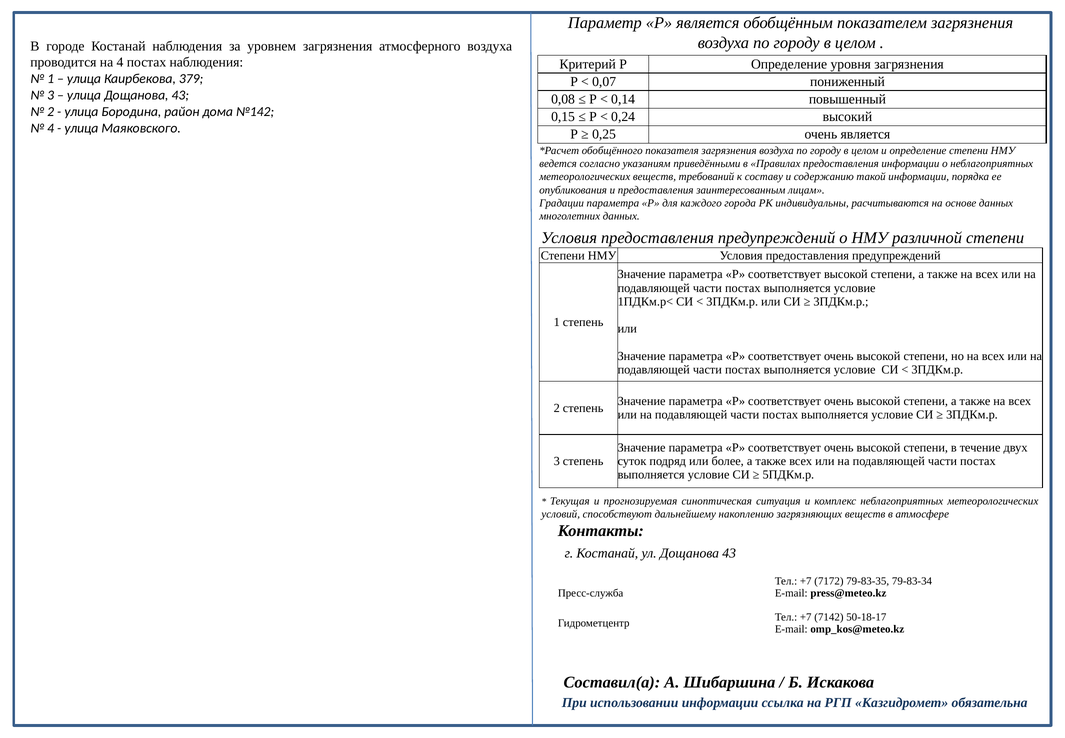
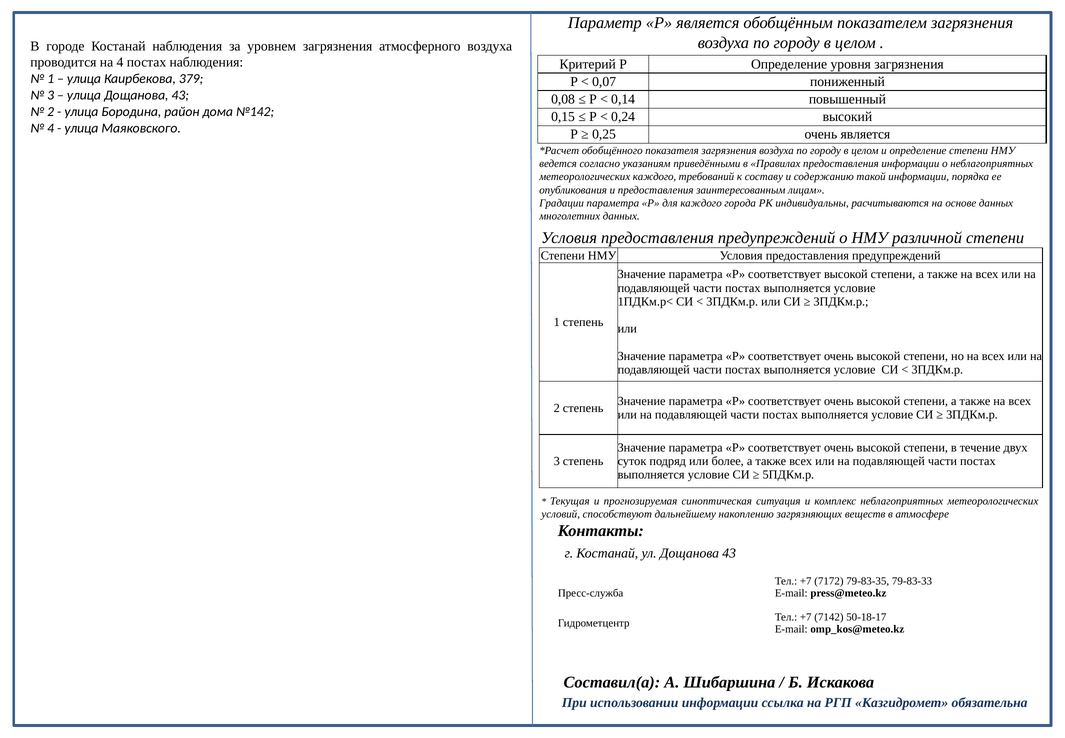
метеорологических веществ: веществ -> каждого (655, 177)
79-83-34: 79-83-34 -> 79-83-33 (912, 580)
